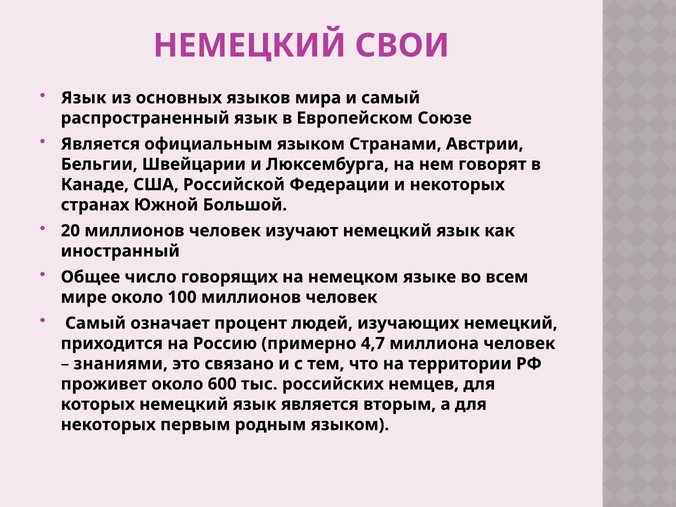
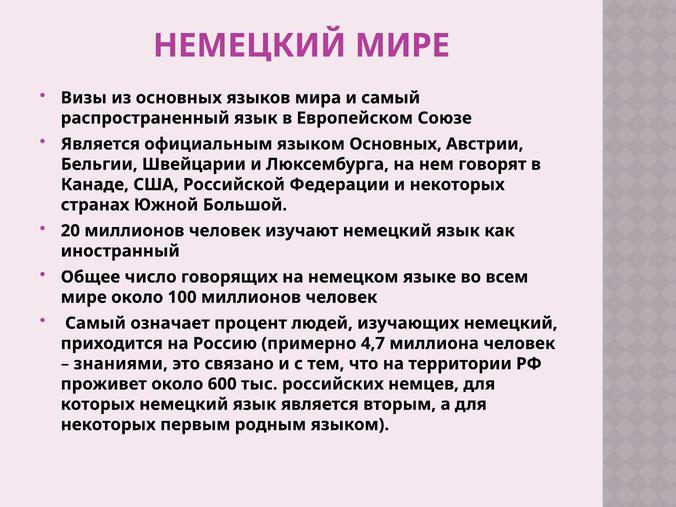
НЕМЕЦКИЙ СВОИ: СВОИ -> МИРЕ (402, 46)
Язык: Язык -> Визы (84, 98)
языком Странами: Странами -> Основных (396, 144)
